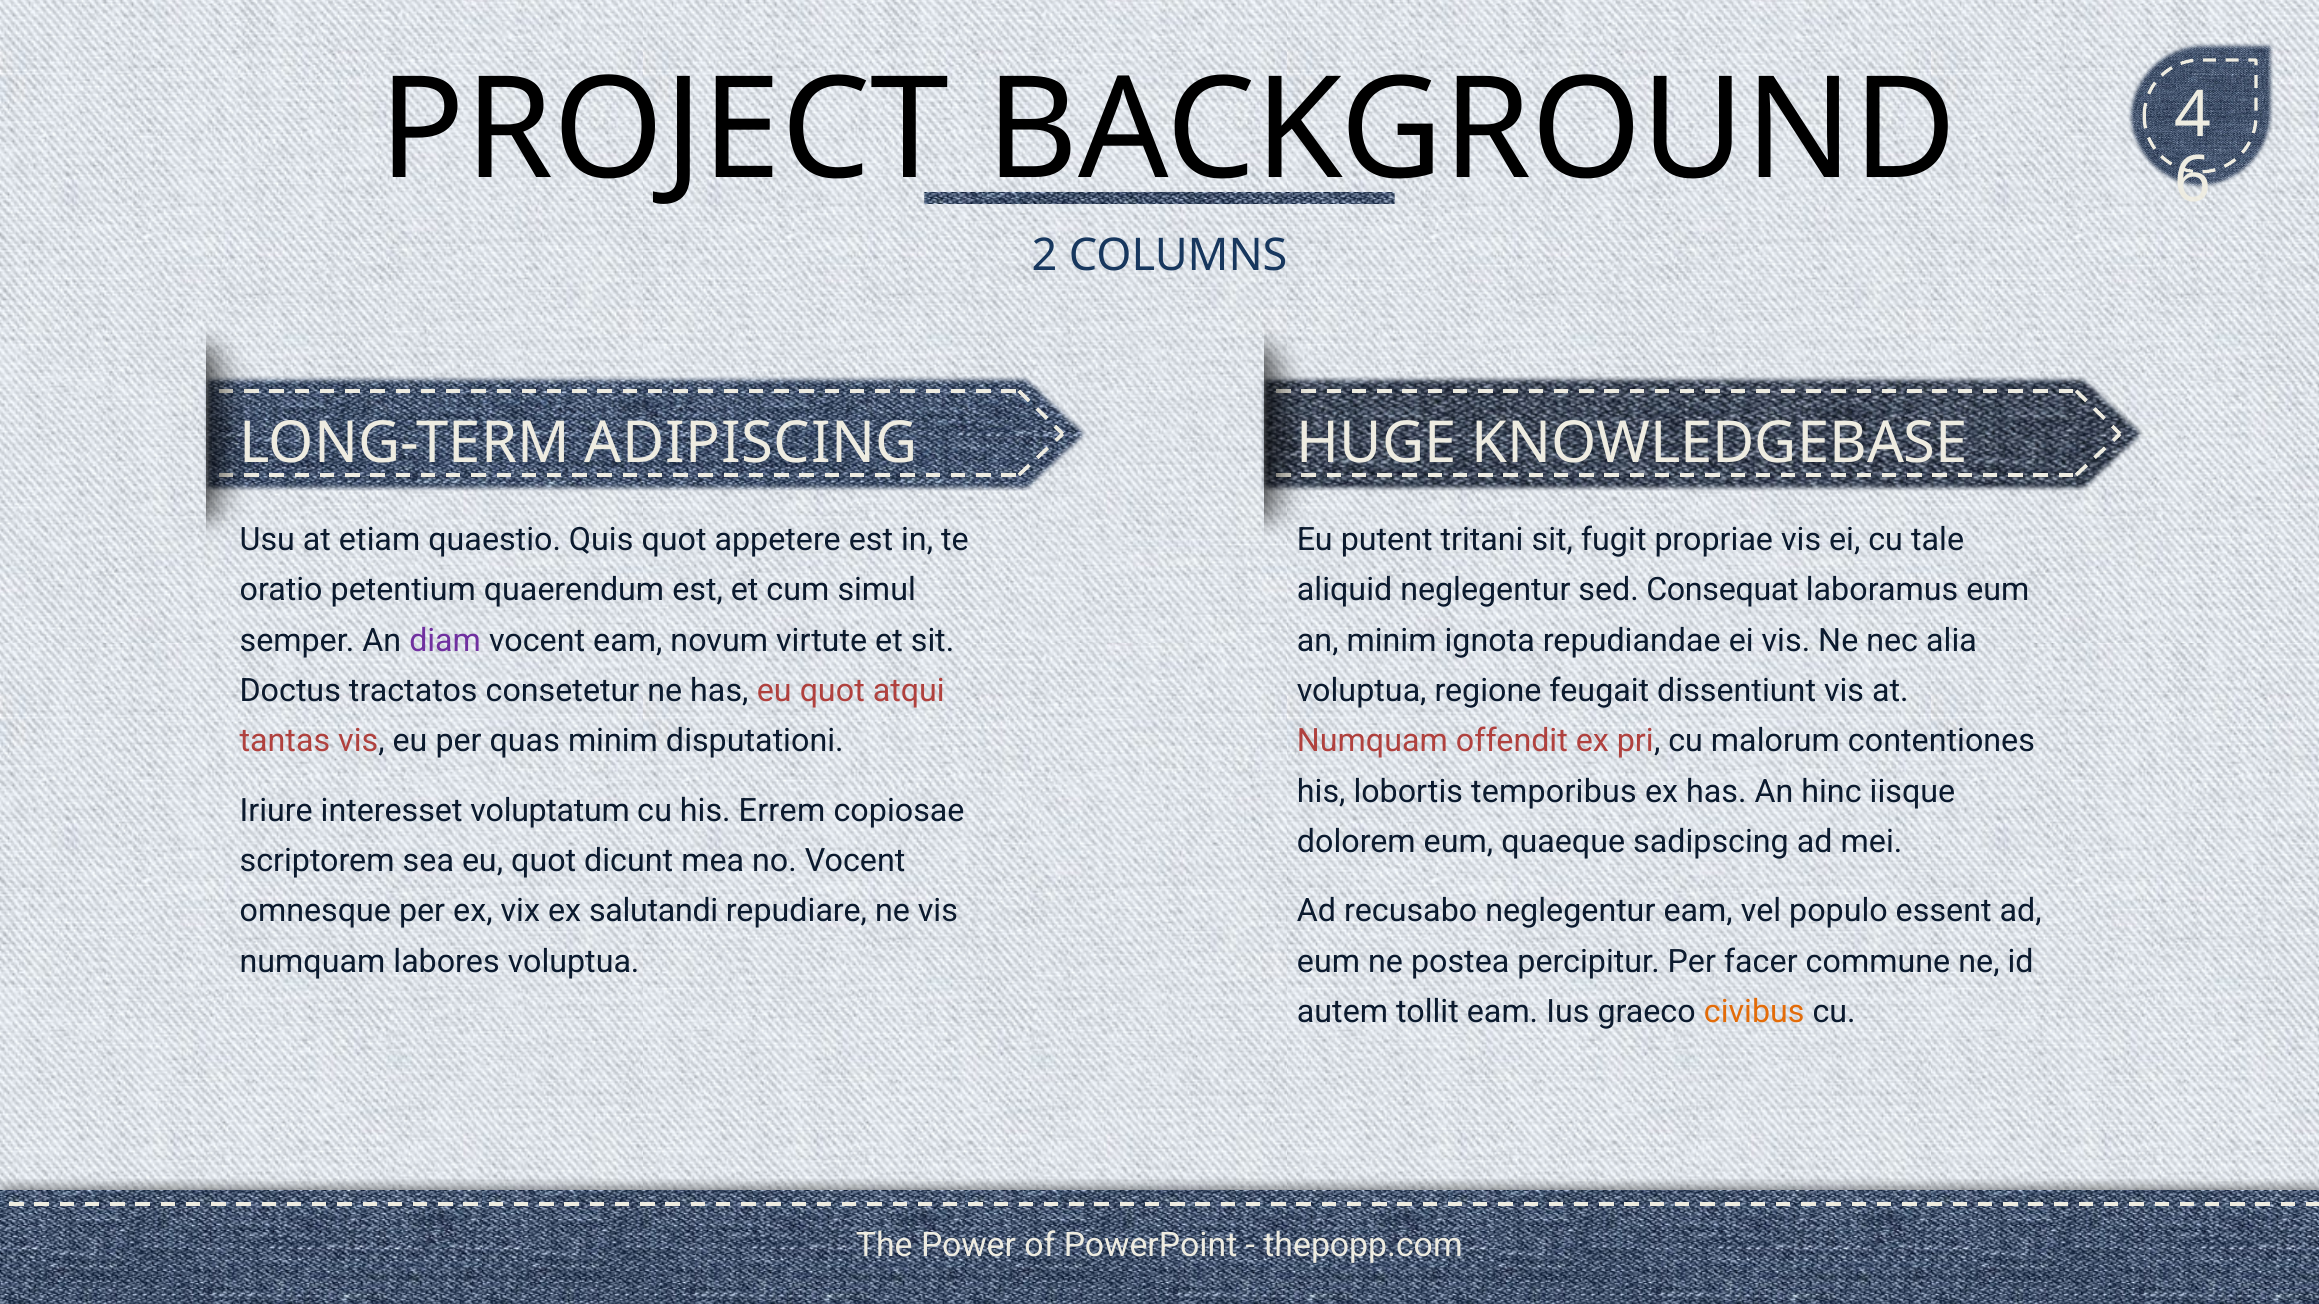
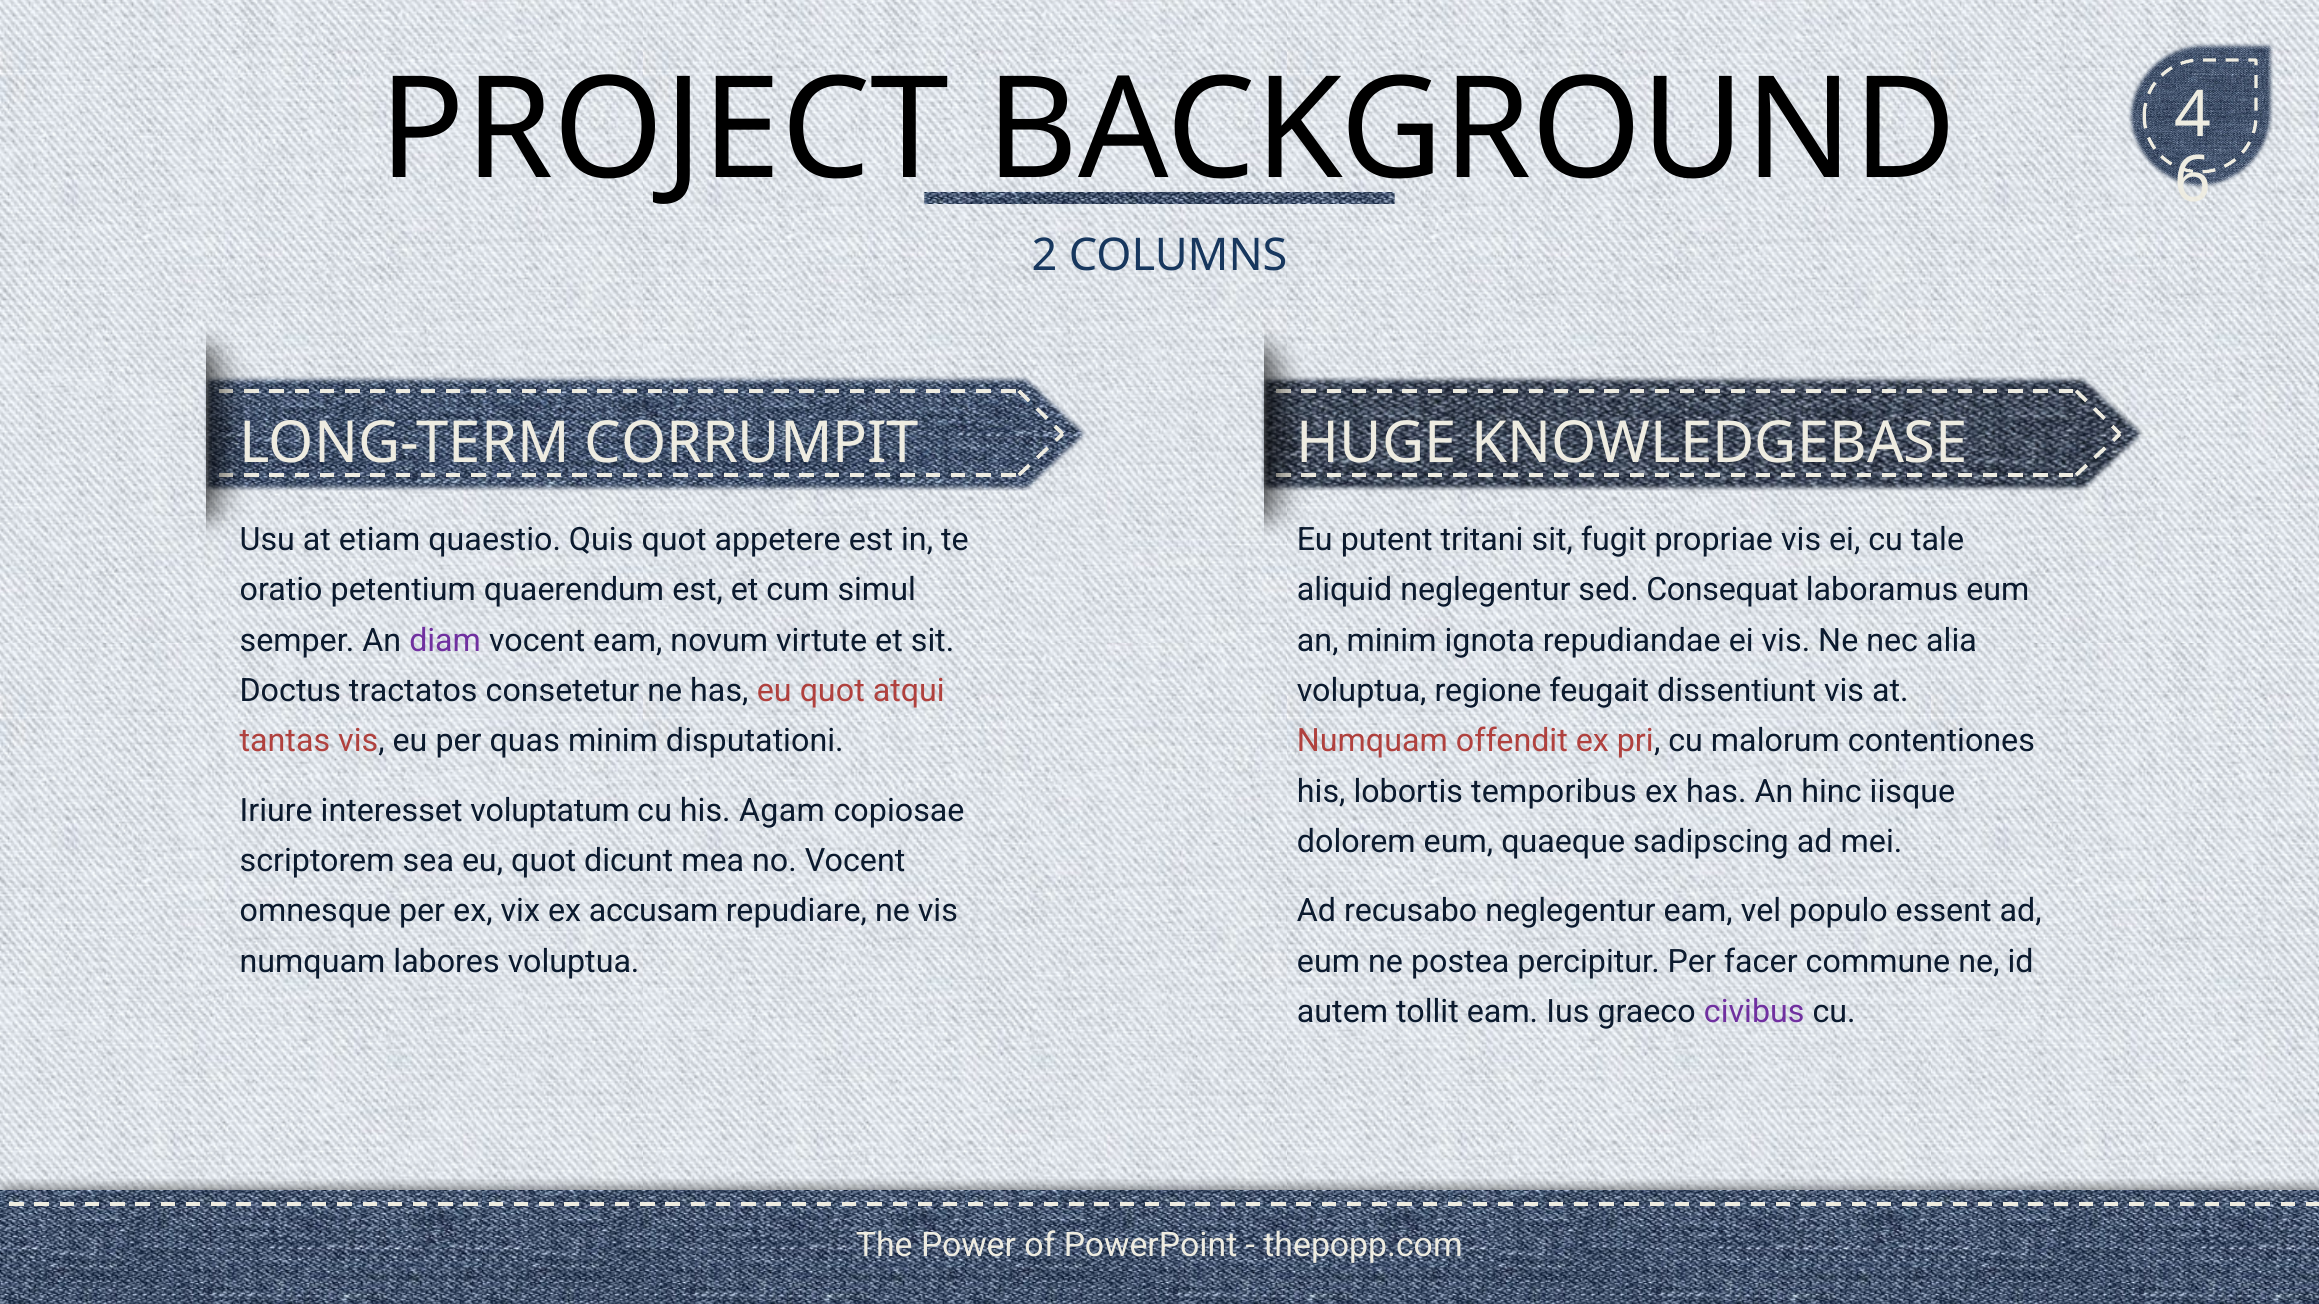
ADIPISCING: ADIPISCING -> CORRUMPIT (752, 443)
Errem: Errem -> Agam (782, 811)
salutandi: salutandi -> accusam (654, 911)
civibus colour: orange -> purple (1754, 1012)
